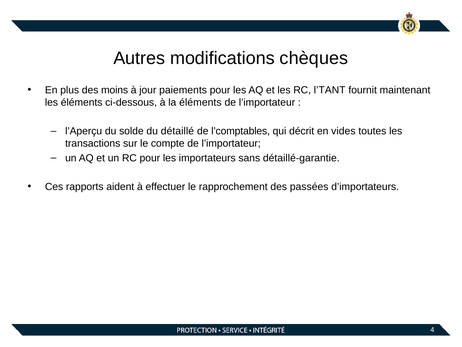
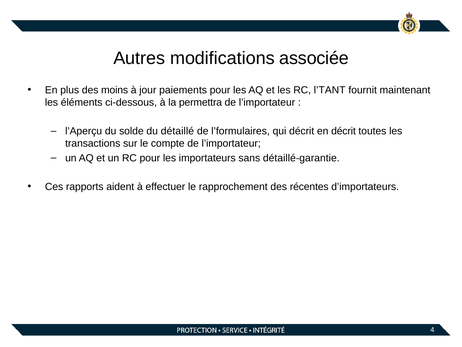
chèques: chèques -> associée (314, 58)
la éléments: éléments -> permettra (200, 102)
l’comptables: l’comptables -> l’formulaires (241, 131)
en vides: vides -> décrit (343, 131)
passées: passées -> récentes (309, 186)
